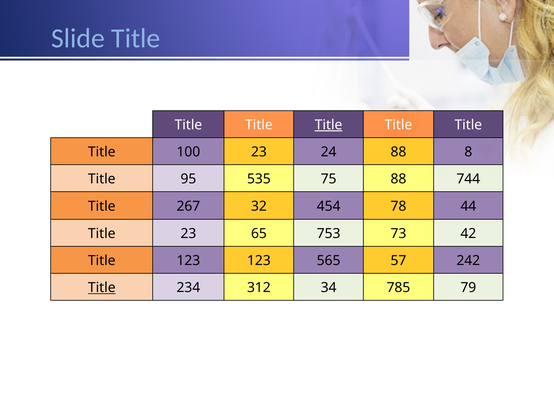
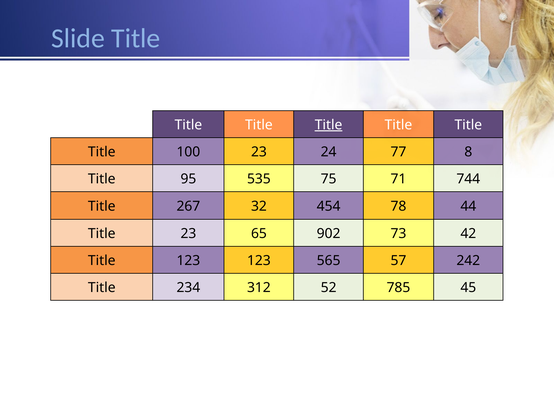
24 88: 88 -> 77 (398, 152)
75 88: 88 -> 71 (398, 179)
753: 753 -> 902 (329, 234)
Title underline: present -> none (102, 288)
34: 34 -> 52 (329, 288)
79: 79 -> 45 (468, 288)
